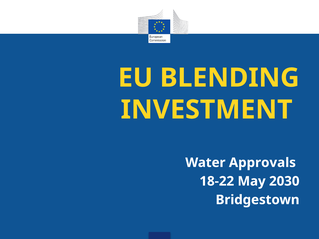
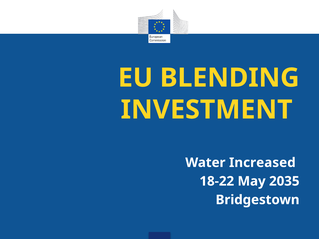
Approvals: Approvals -> Increased (262, 163)
2030: 2030 -> 2035 (284, 181)
